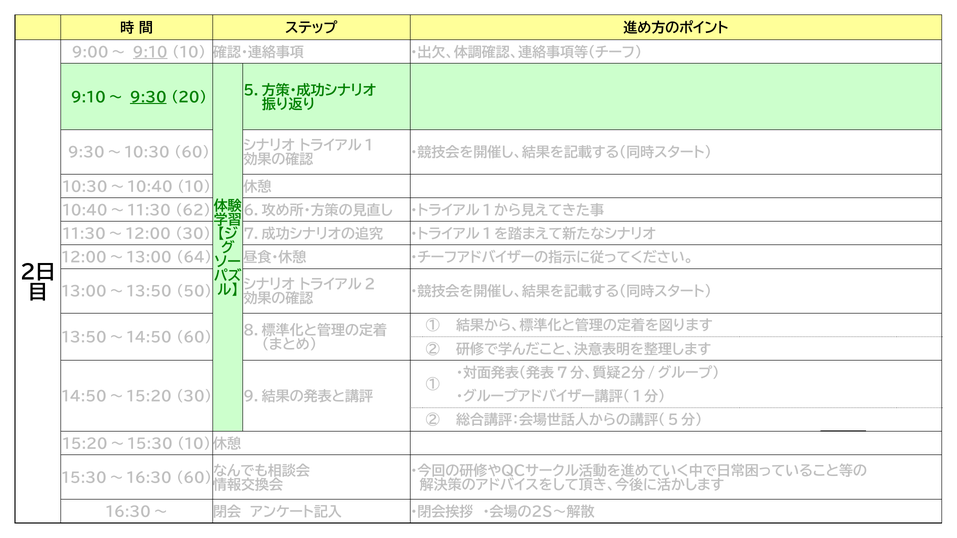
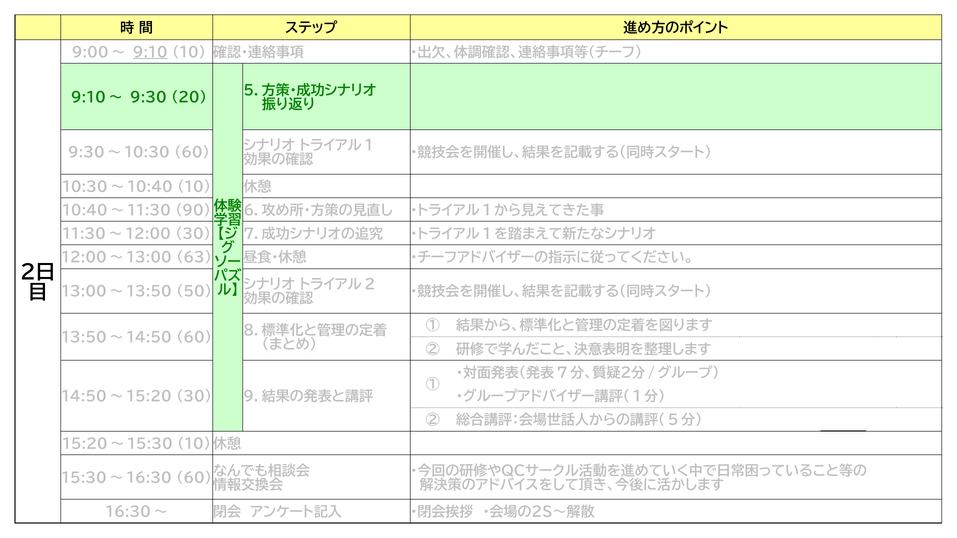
9:30 underline: present -> none (148, 97)
62: 62 -> 90 (193, 211)
64: 64 -> 63 (194, 258)
